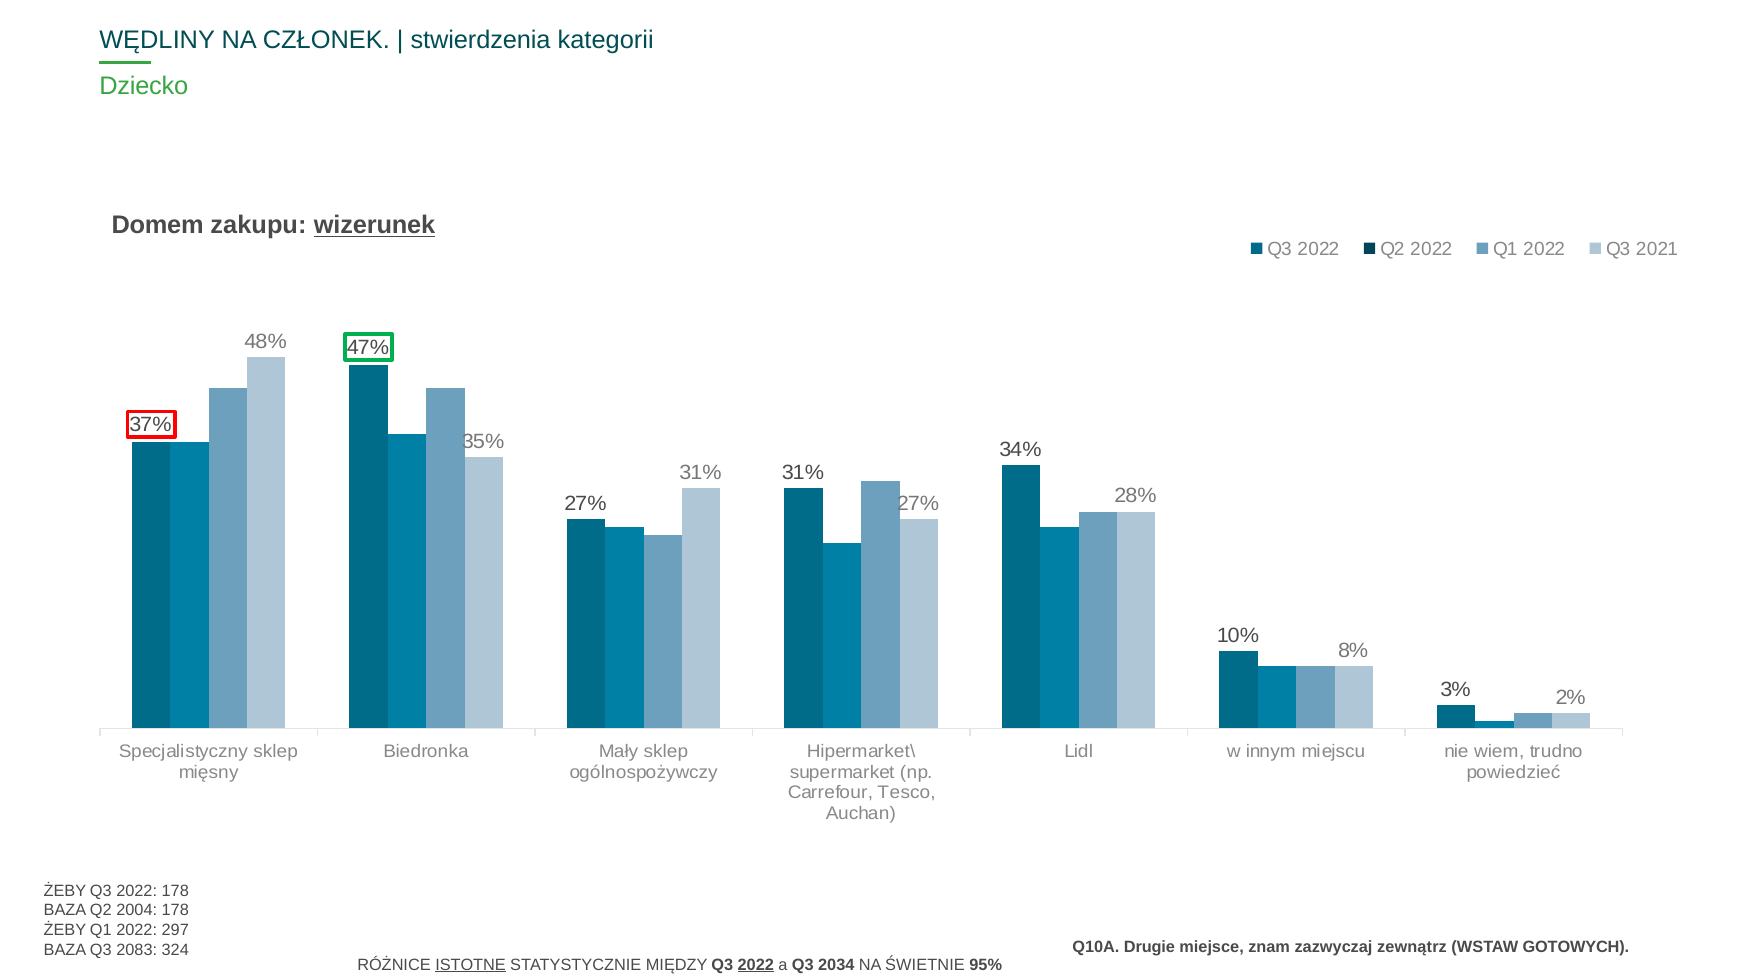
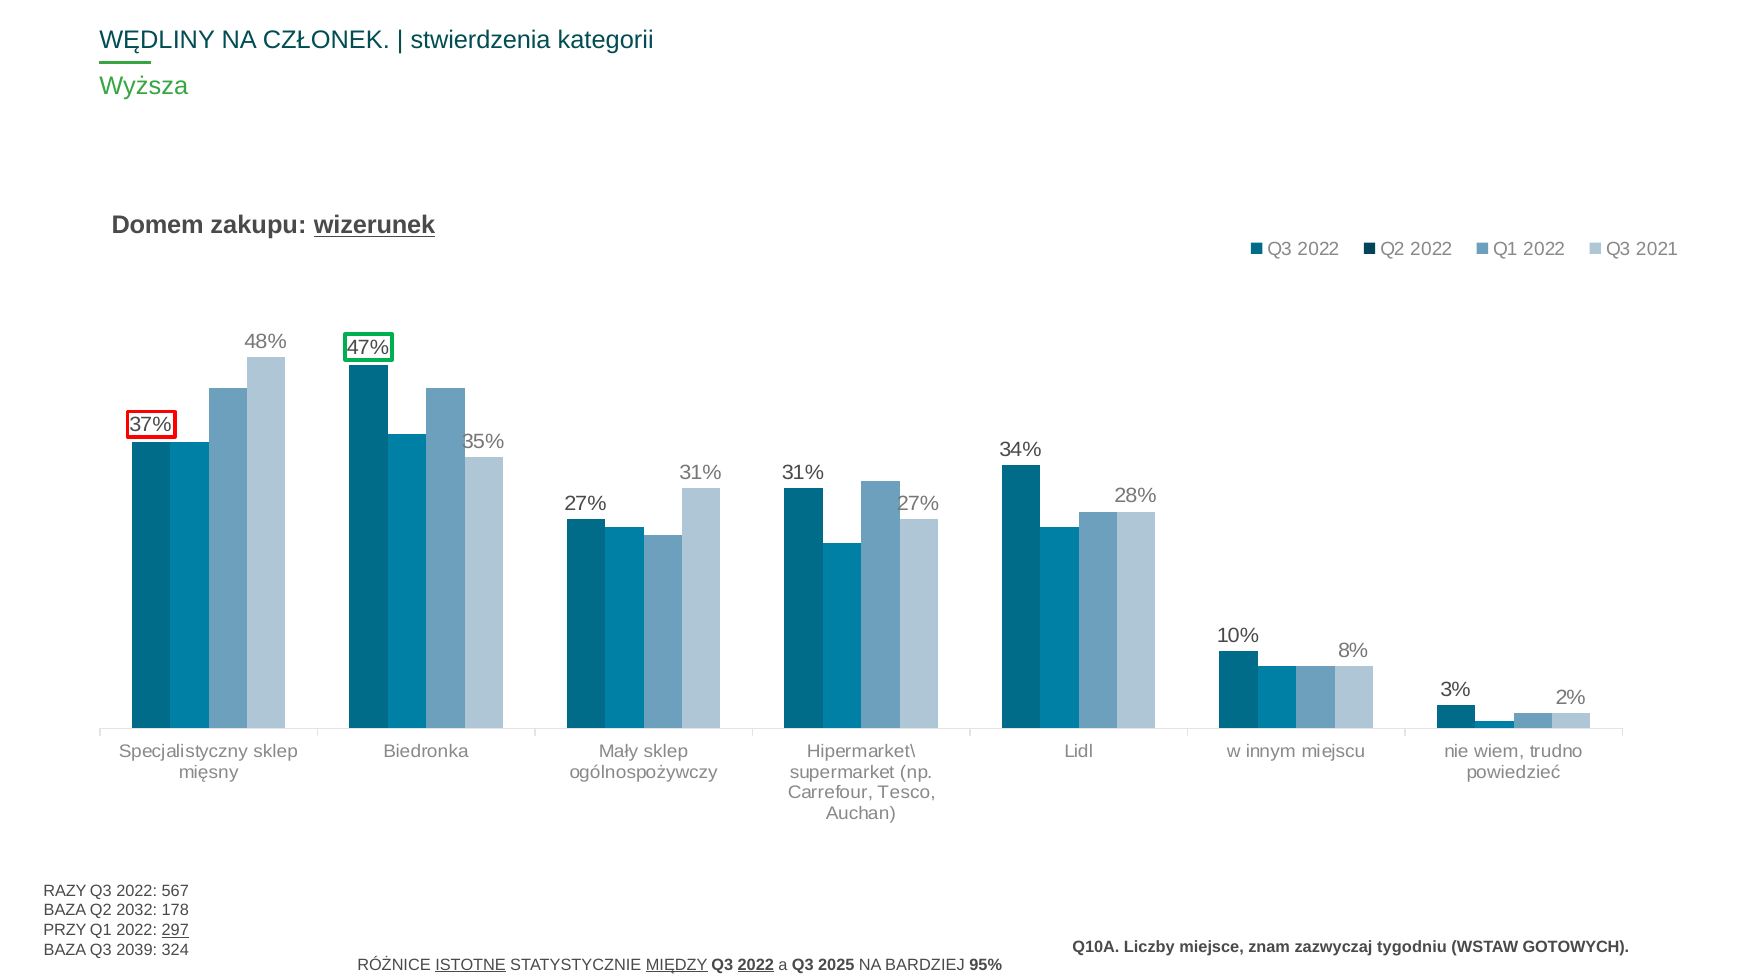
Dziecko: Dziecko -> Wyższa (144, 86)
ŻEBY: ŻEBY -> RAZY (65, 891)
2022 178: 178 -> 567 (175, 891)
2004: 2004 -> 2032 (137, 911)
ŻEBY: ŻEBY -> PRZY (65, 931)
297 underline: none -> present (175, 931)
Drugie: Drugie -> Liczby (1149, 947)
zewnątrz: zewnątrz -> tygodniu (1412, 947)
2083: 2083 -> 2039 (137, 950)
MIĘDZY underline: none -> present (677, 965)
2034: 2034 -> 2025 (836, 965)
ŚWIETNIE: ŚWIETNIE -> BARDZIEJ (925, 965)
